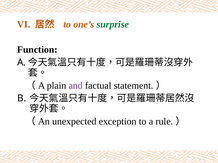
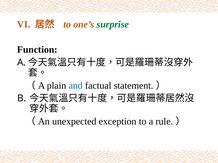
and colour: purple -> blue (76, 86)
